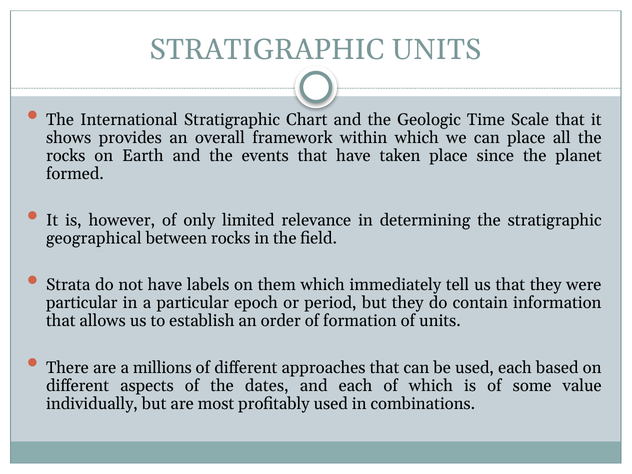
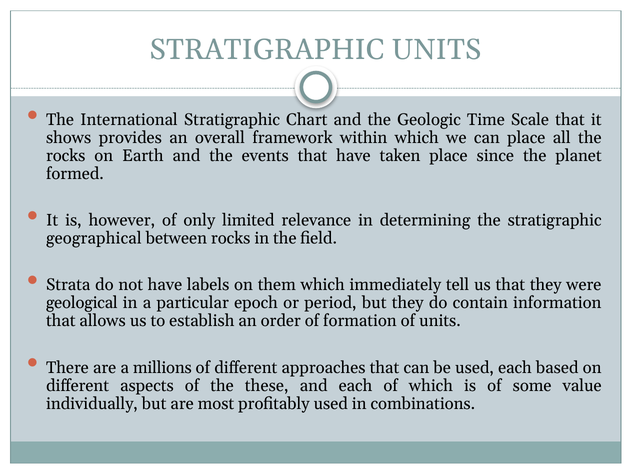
particular: particular -> geological (82, 303)
dates: dates -> these (267, 386)
